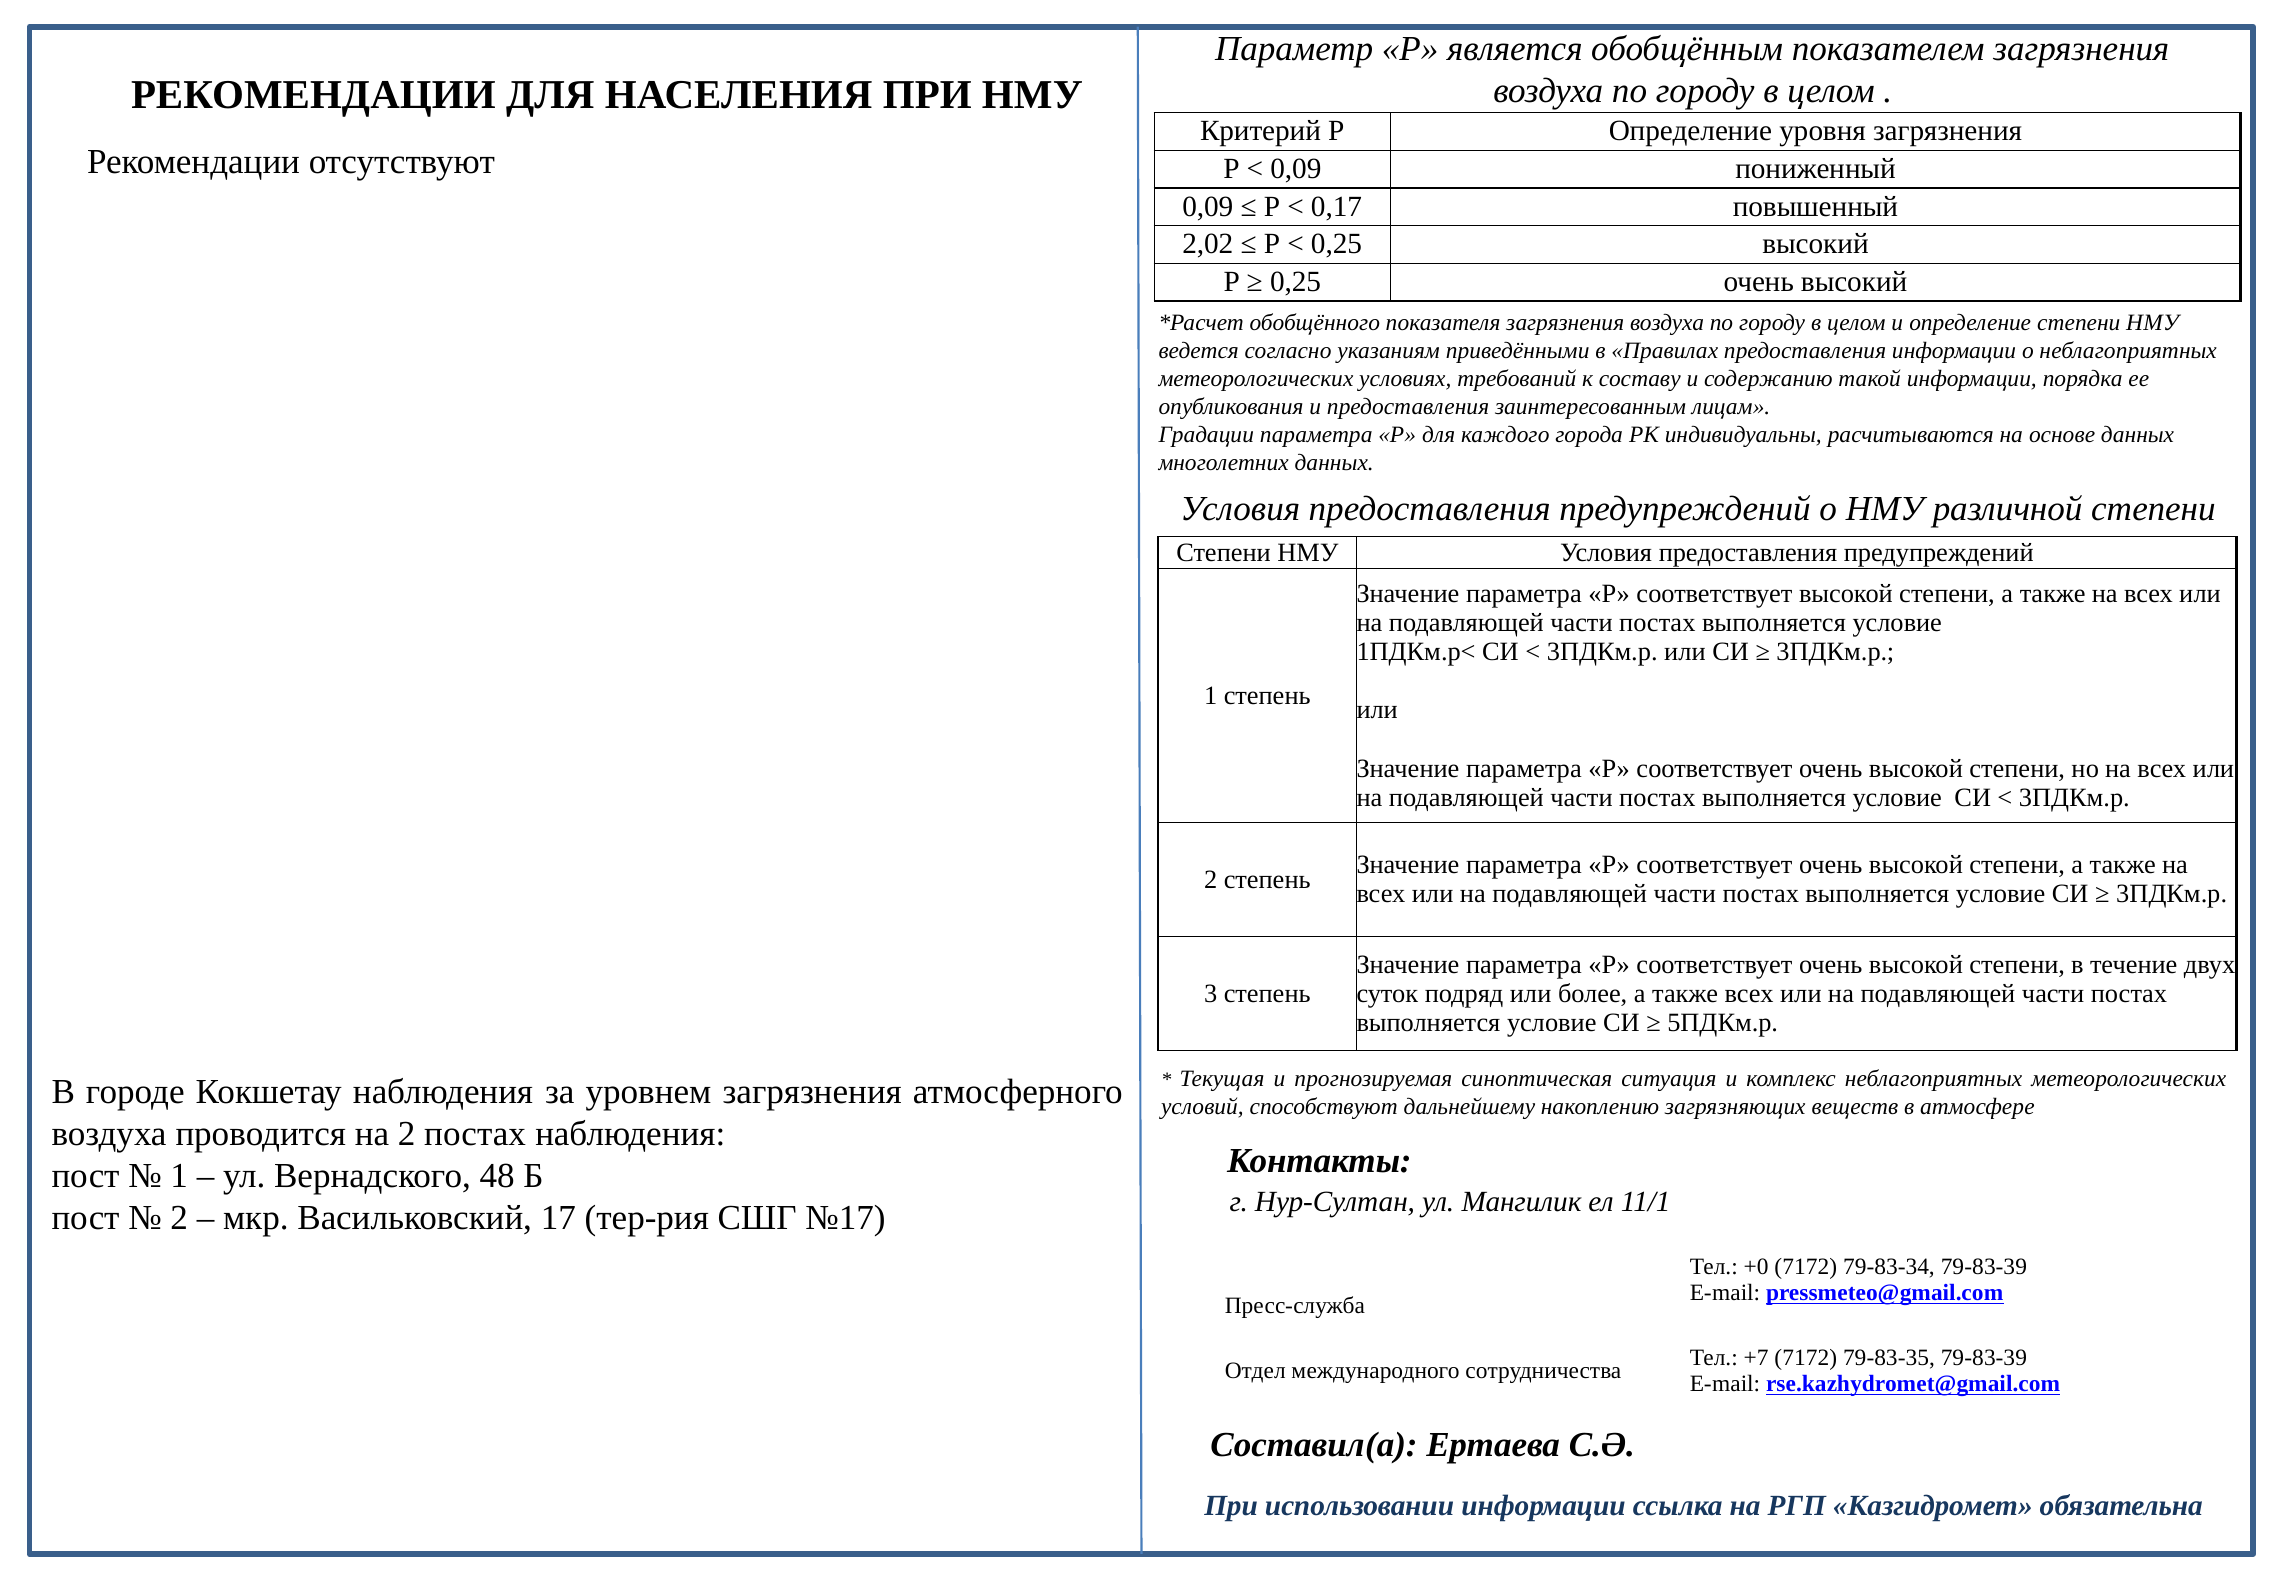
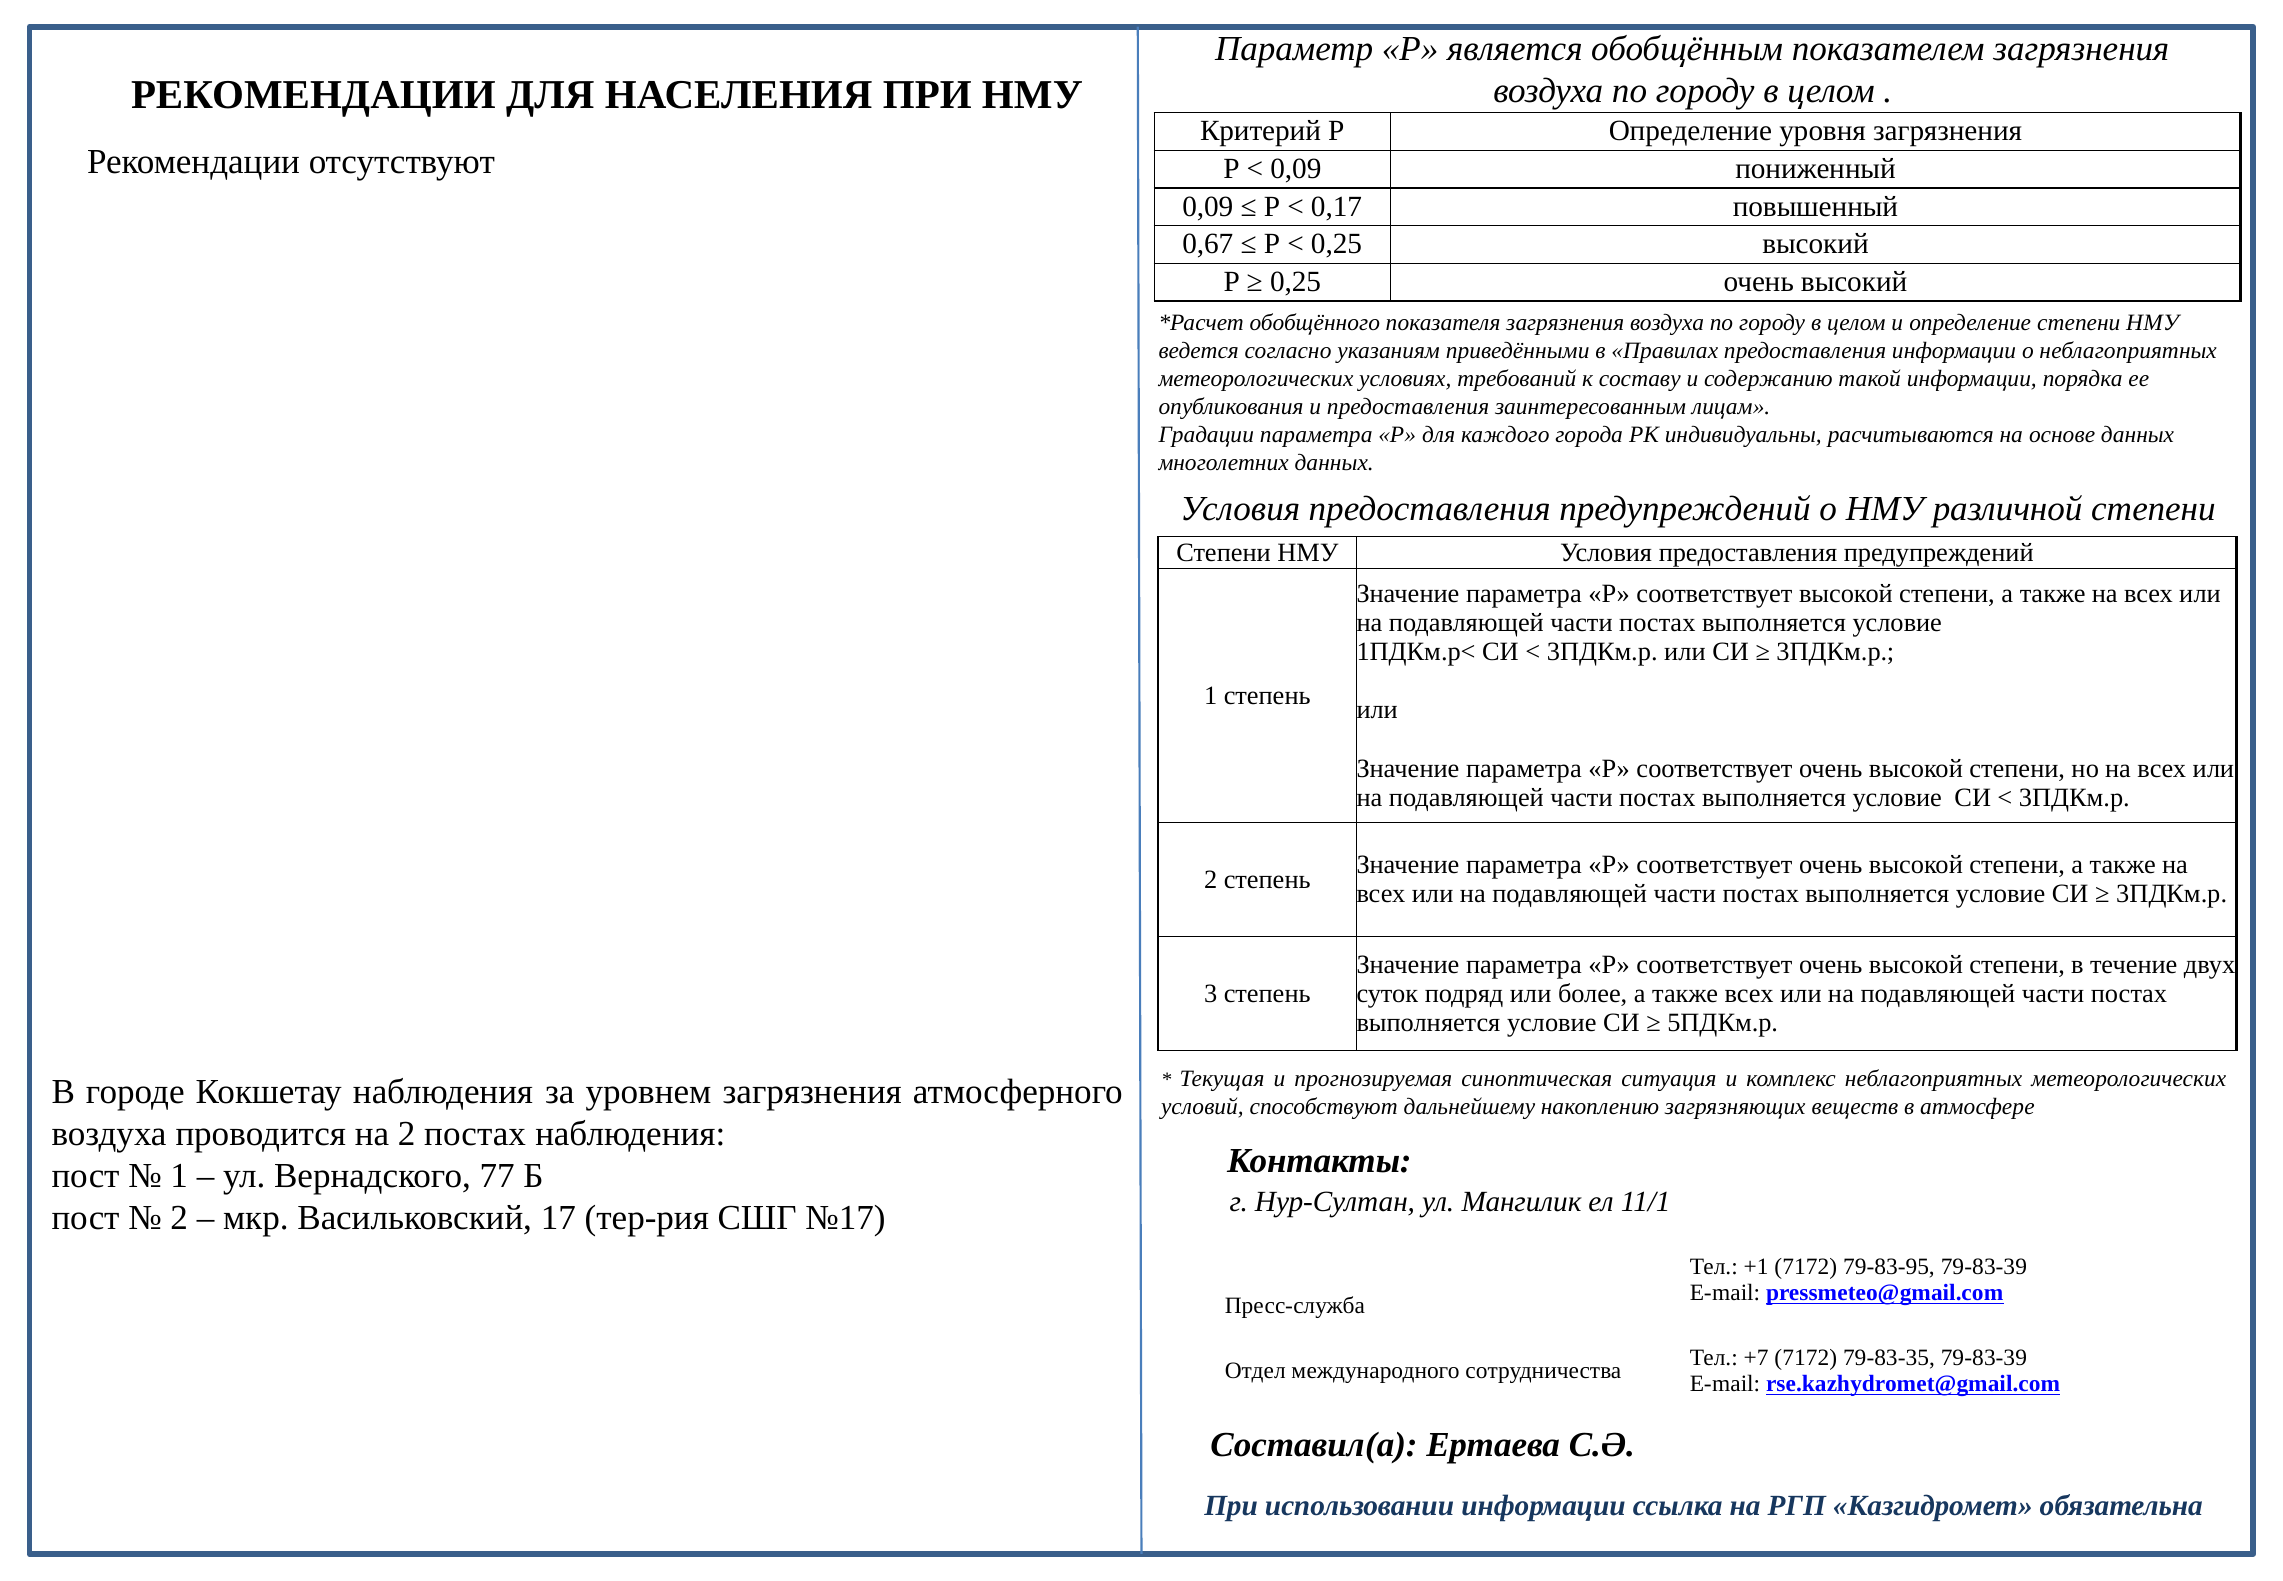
2,02: 2,02 -> 0,67 (1208, 244)
48: 48 -> 77 (497, 1176)
+0: +0 -> +1 (1756, 1266)
79-83-34: 79-83-34 -> 79-83-95 (1889, 1266)
